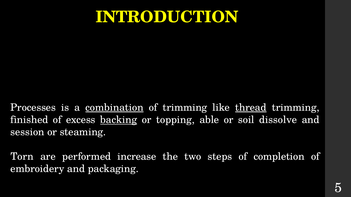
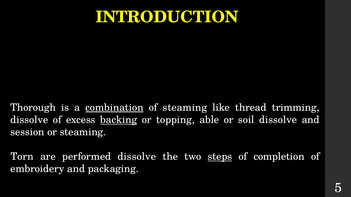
Processes: Processes -> Thorough (33, 108)
of trimming: trimming -> steaming (185, 108)
thread underline: present -> none (251, 108)
finished: finished -> dissolve (29, 120)
performed increase: increase -> dissolve (137, 157)
steps underline: none -> present (220, 157)
